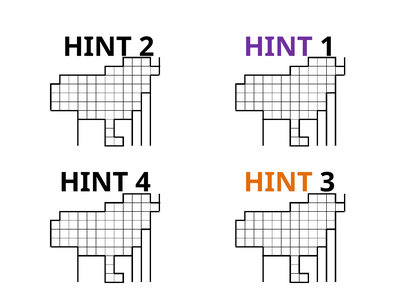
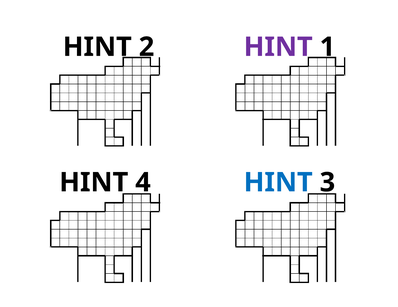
HINT colour: orange -> blue (278, 183)
